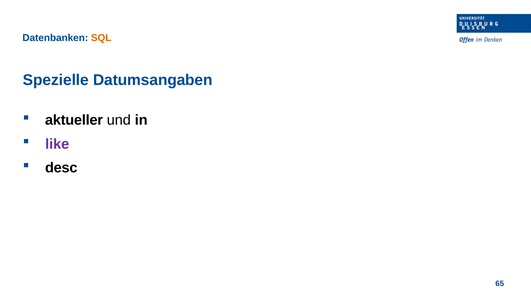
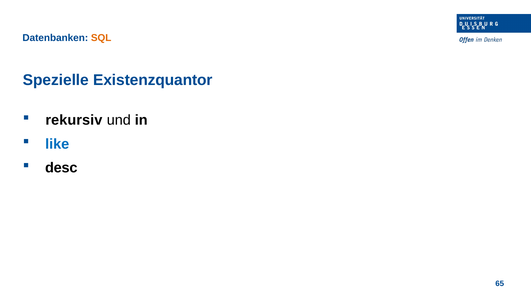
Datumsangaben: Datumsangaben -> Existenzquantor (153, 80)
aktueller: aktueller -> rekursiv (74, 120)
like colour: purple -> blue (57, 144)
